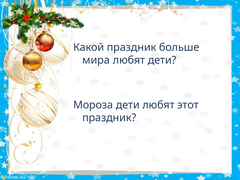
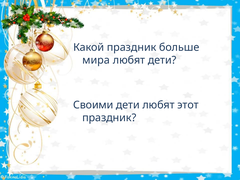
Мороза: Мороза -> Своими (93, 105)
